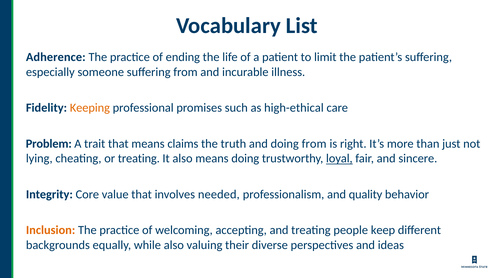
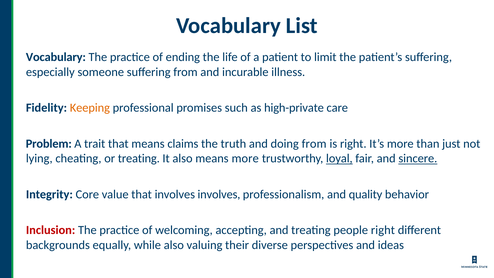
Adherence: Adherence -> Vocabulary (56, 57)
high-ethical: high-ethical -> high-private (294, 108)
means doing: doing -> more (245, 158)
sincere underline: none -> present (418, 158)
involves needed: needed -> involves (219, 194)
Inclusion colour: orange -> red (51, 230)
people keep: keep -> right (383, 230)
